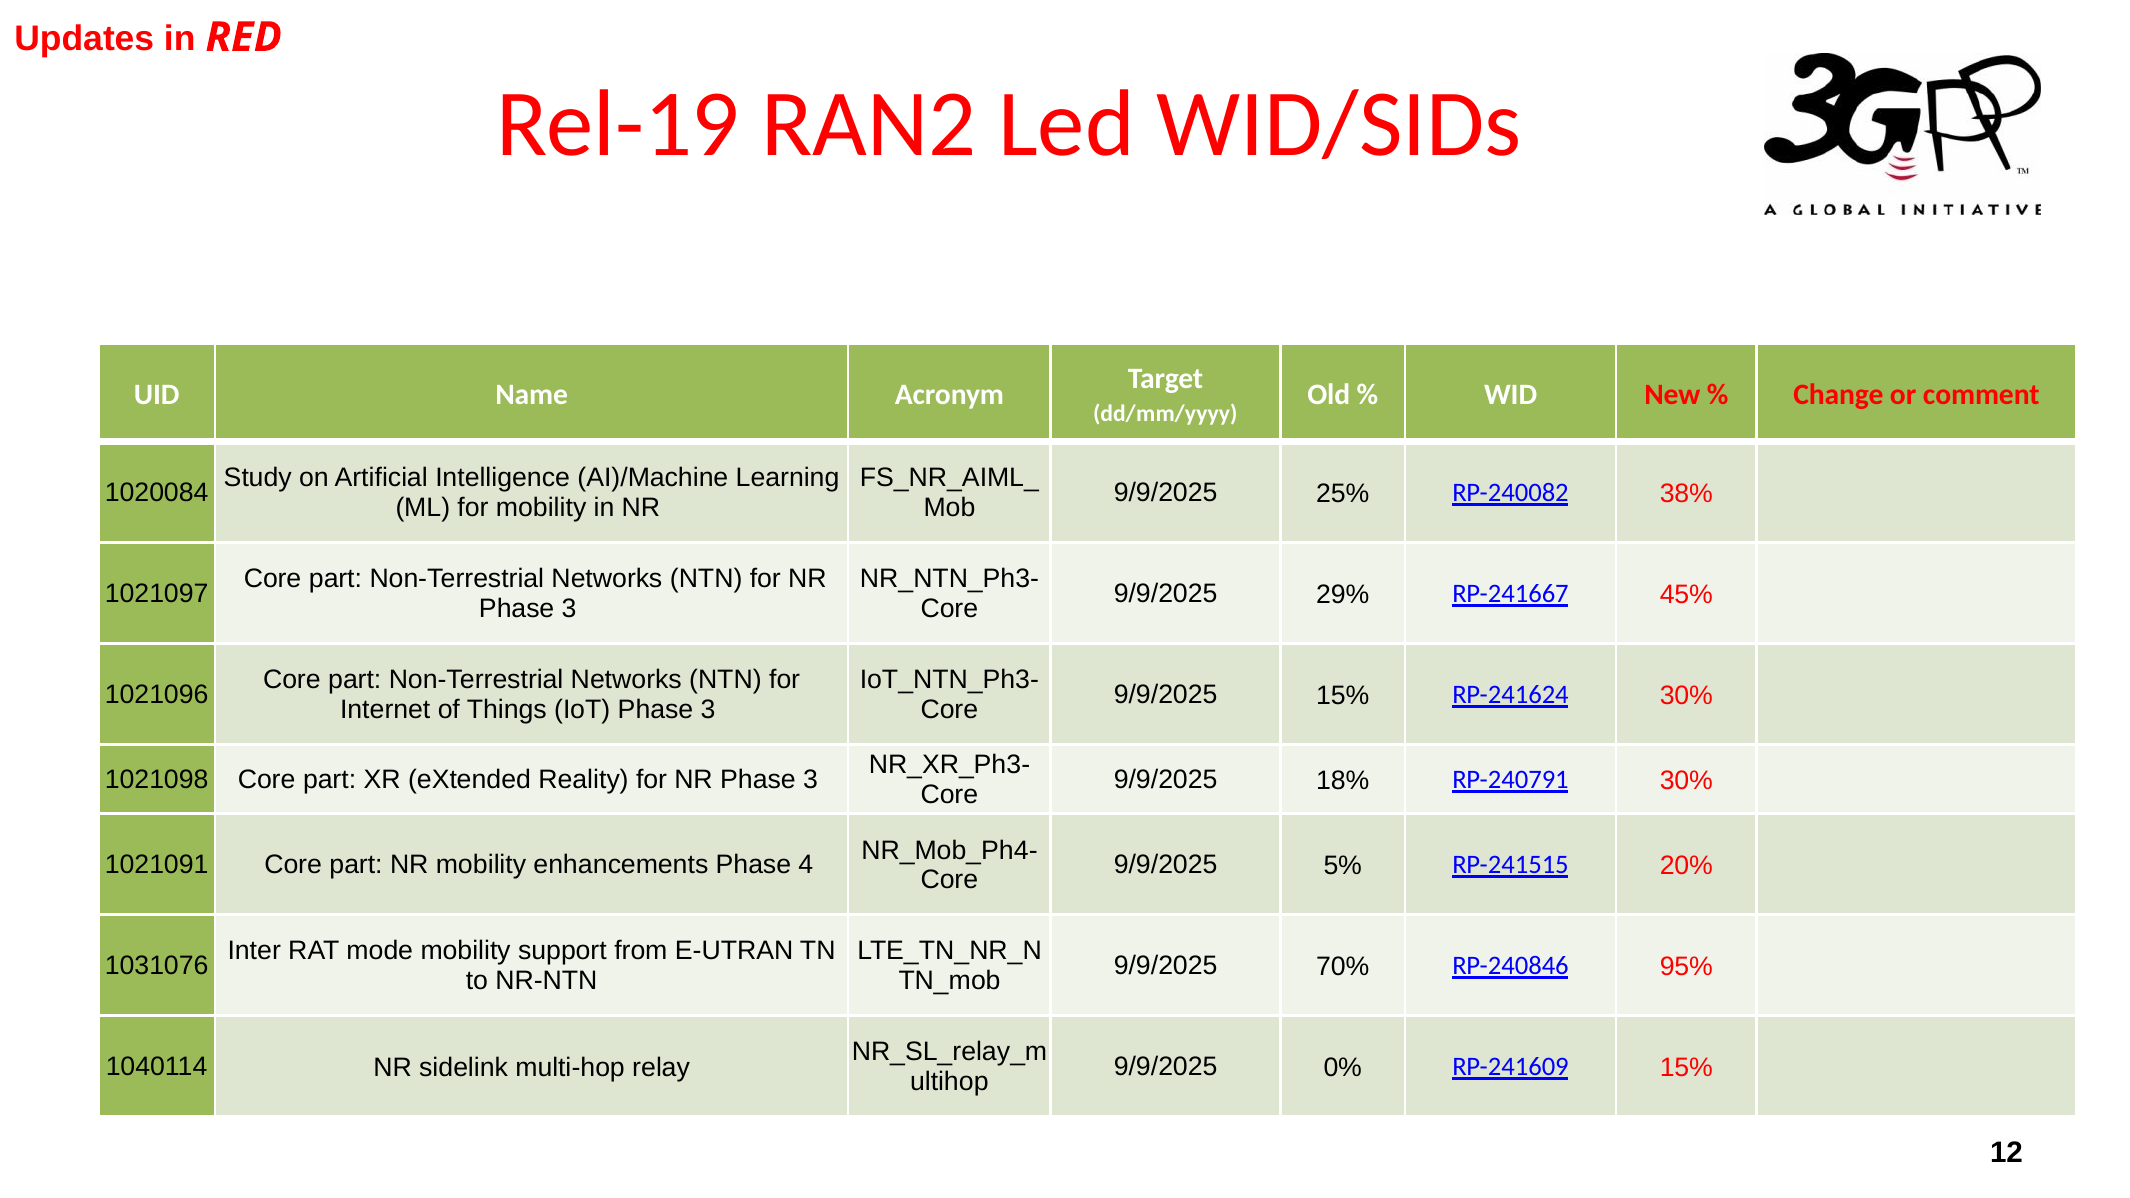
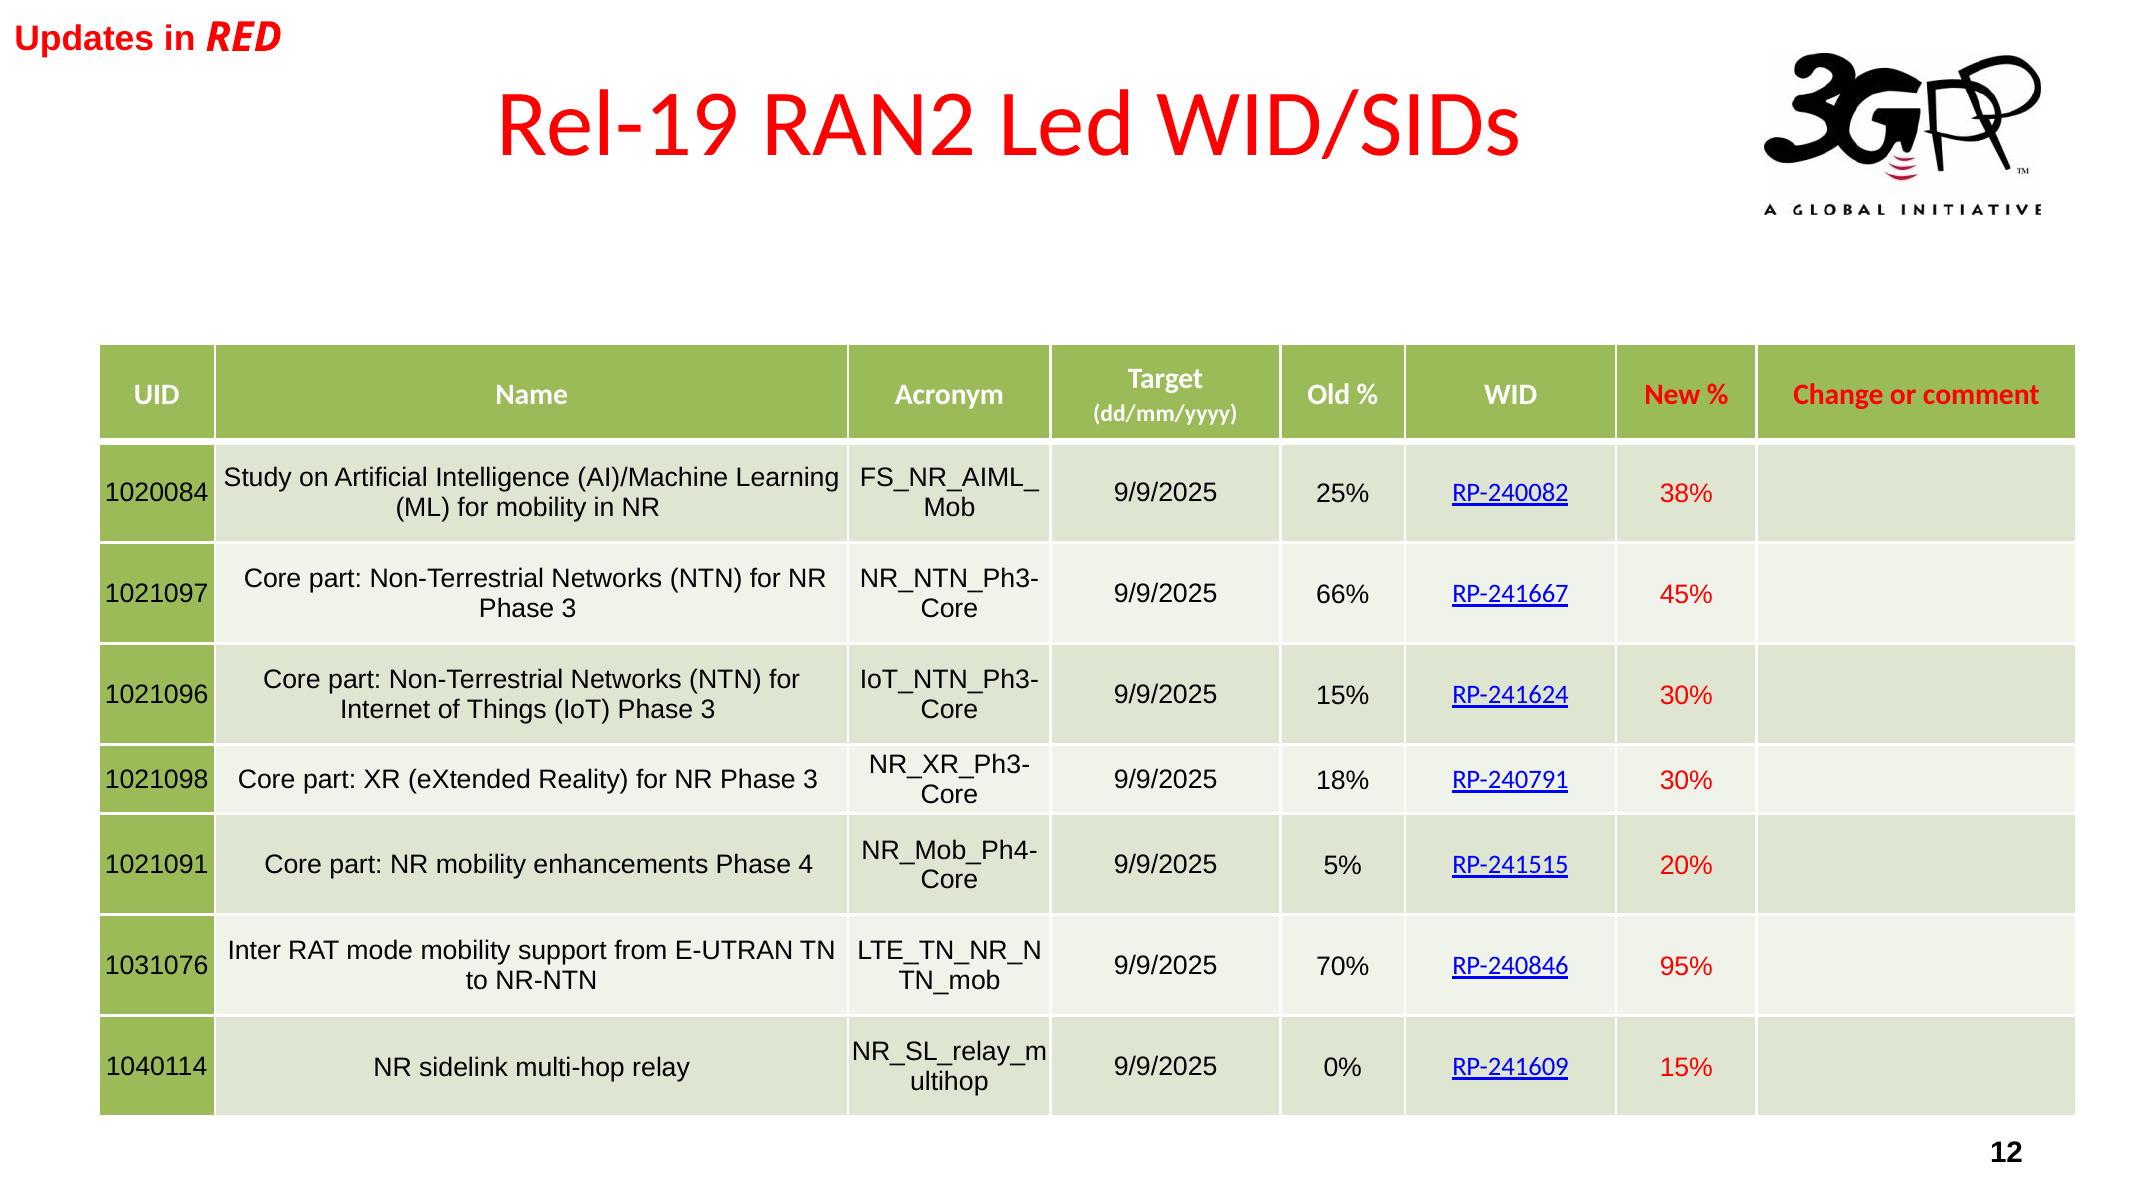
29%: 29% -> 66% (1343, 594)
